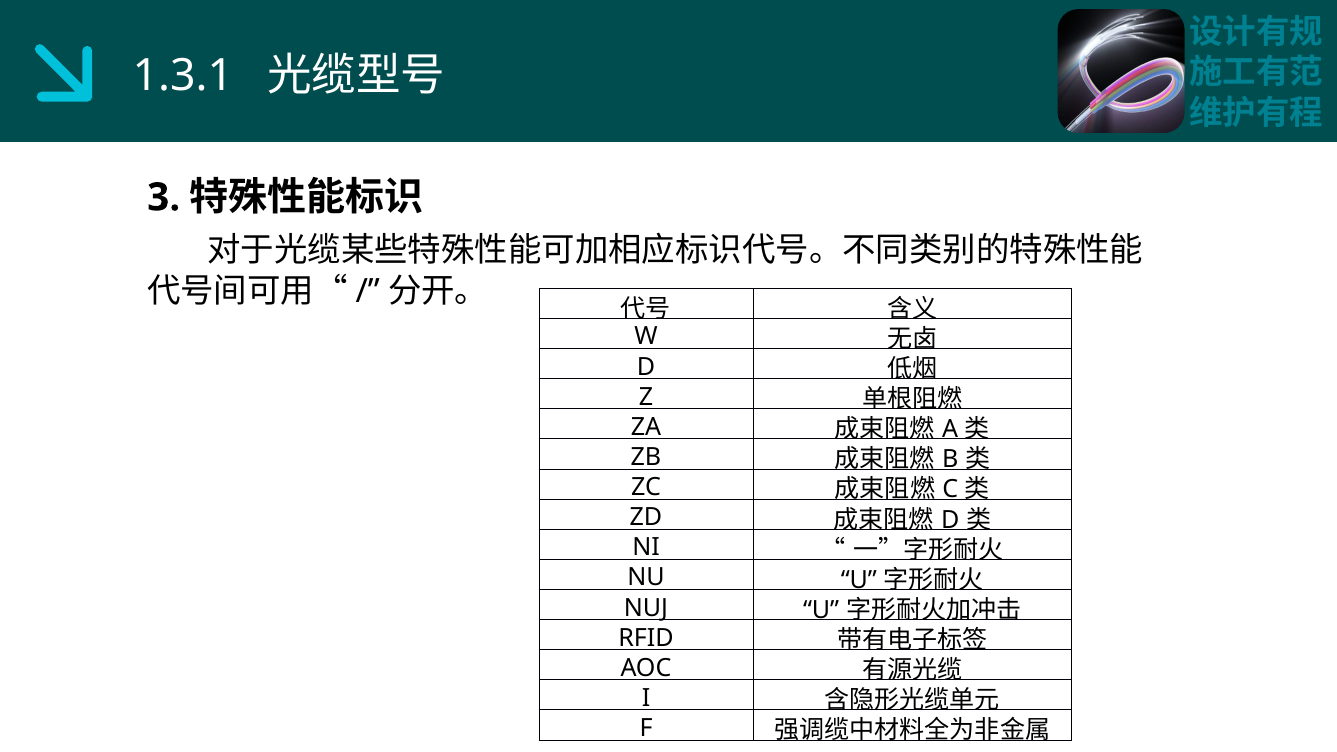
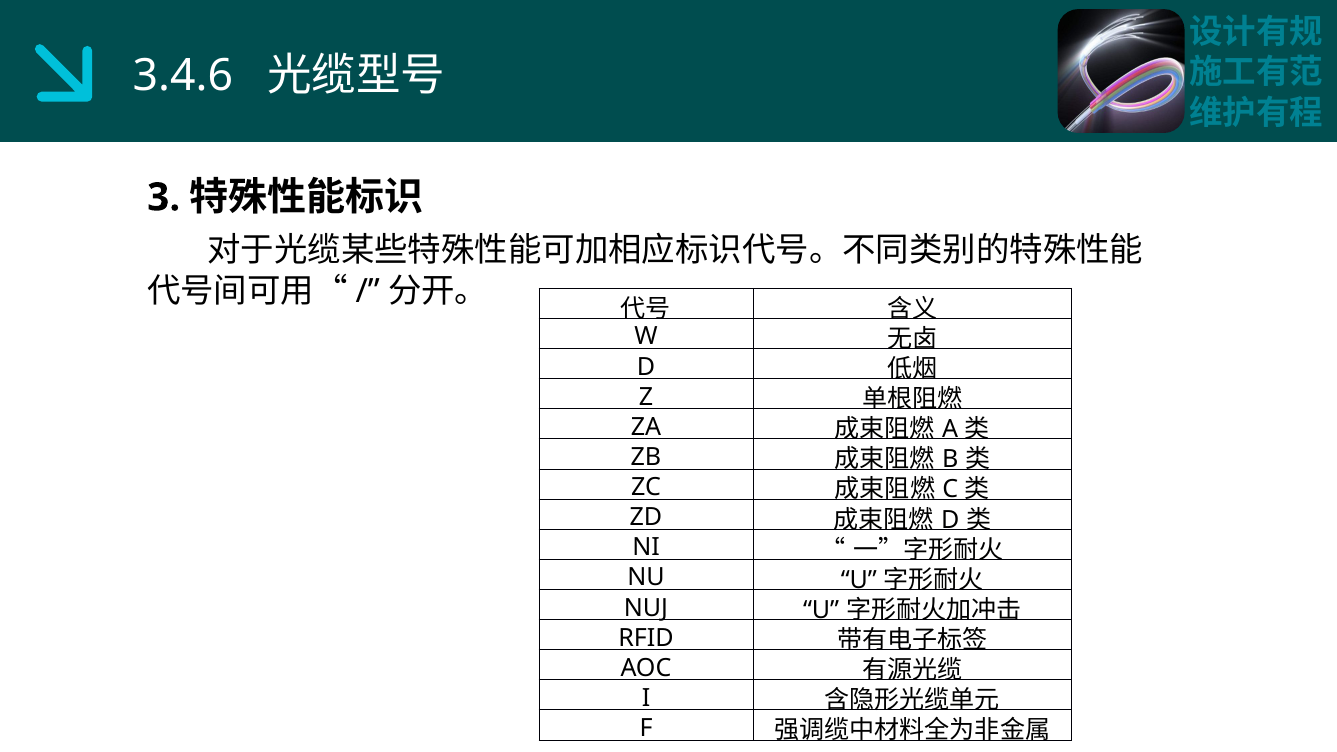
1.3.1: 1.3.1 -> 3.4.6 (183, 76)
